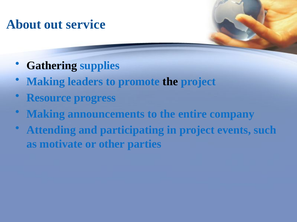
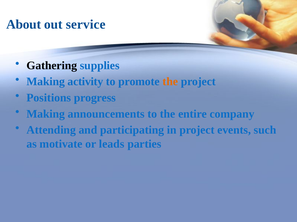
leaders: leaders -> activity (85, 82)
the colour: black -> orange (170, 82)
Resource: Resource -> Positions (49, 98)
other: other -> leads (112, 144)
